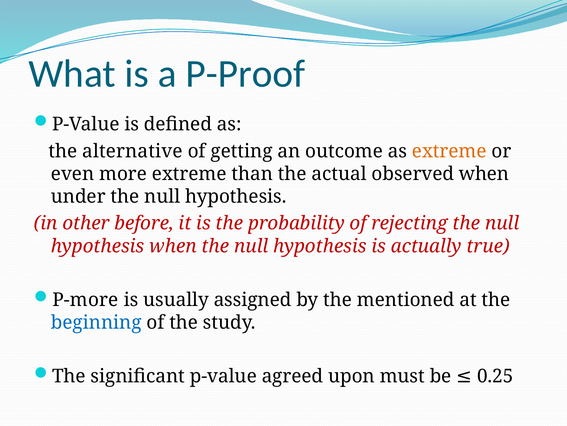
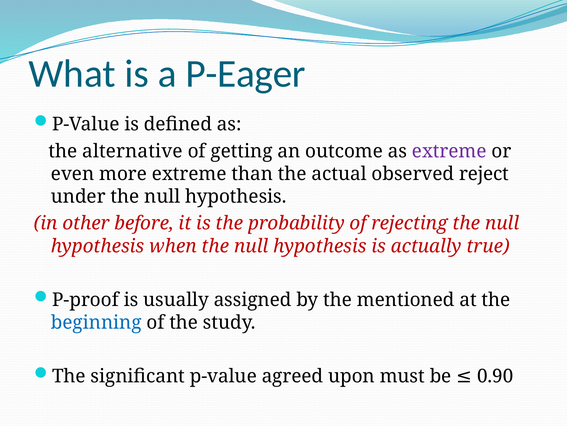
P-Proof: P-Proof -> P-Eager (246, 74)
extreme colour: orange -> purple (449, 151)
observed when: when -> reject (484, 174)
P-more: P-more -> P-proof (85, 299)
0.25: 0.25 -> 0.90 (495, 375)
